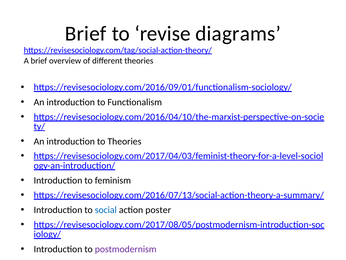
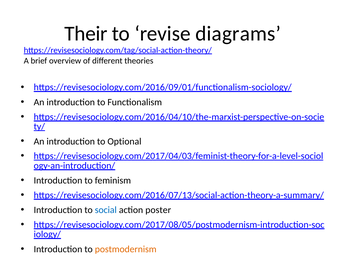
Brief: Brief -> Their (86, 33)
to Theories: Theories -> Optional (124, 141)
postmodernism colour: purple -> orange (126, 249)
